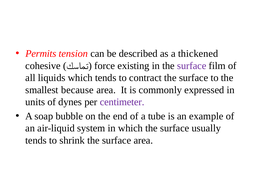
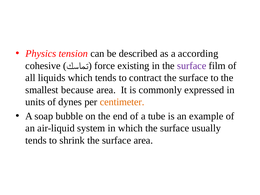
Permits: Permits -> Physics (41, 54)
thickened: thickened -> according (198, 54)
centimeter colour: purple -> orange (122, 102)
